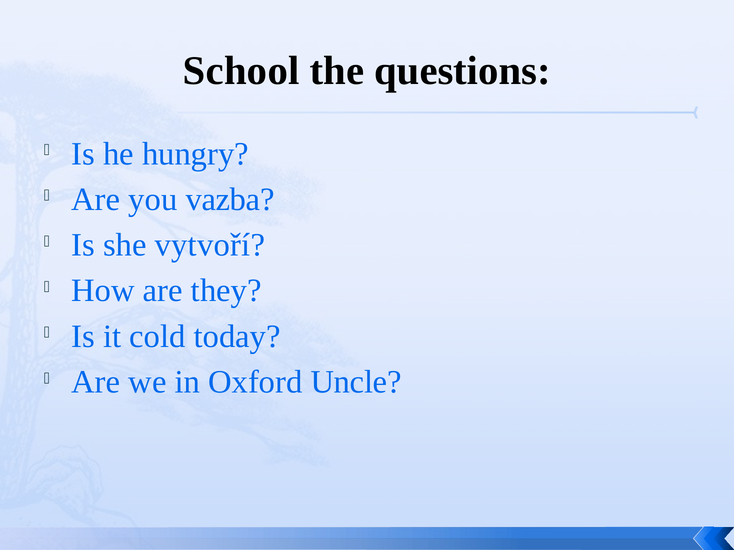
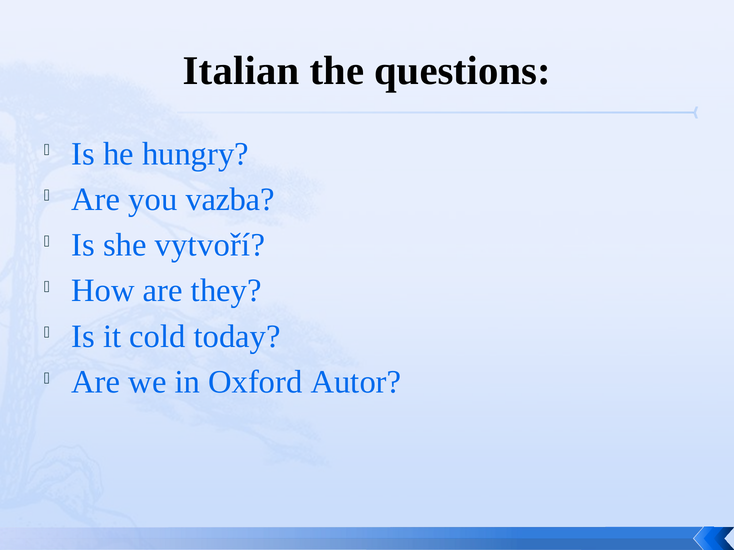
School: School -> Italian (241, 71)
Uncle: Uncle -> Autor (356, 382)
